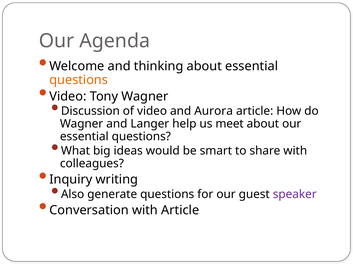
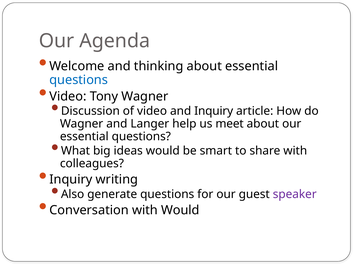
questions colour: orange -> blue (79, 80)
and Aurora: Aurora -> Inquiry (214, 111)
with Article: Article -> Would (180, 210)
